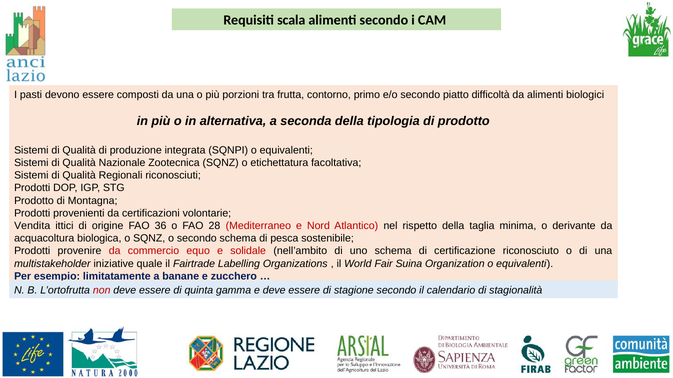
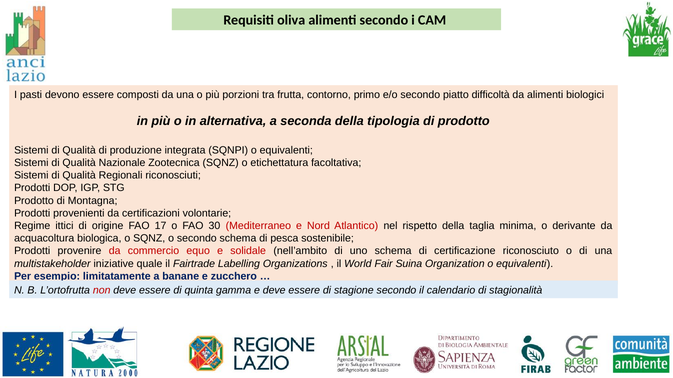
scala: scala -> oliva (291, 20)
Vendita: Vendita -> Regime (32, 226)
36: 36 -> 17 (161, 226)
28: 28 -> 30 (214, 226)
